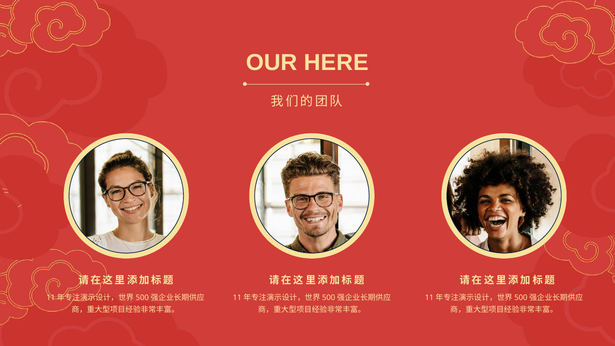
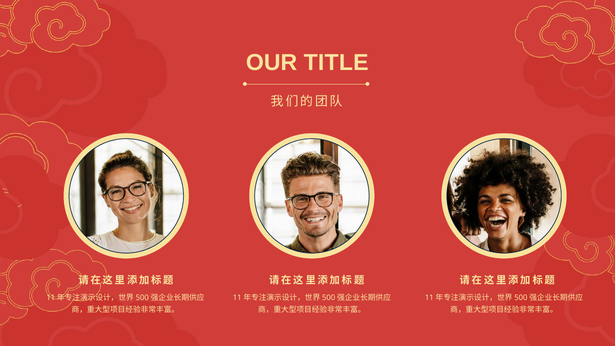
HERE: HERE -> TITLE (336, 63)
